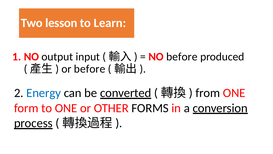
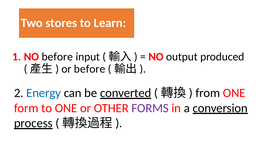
lesson: lesson -> stores (61, 23)
output: output -> before (57, 57)
NO before: before -> output (182, 57)
FORMS colour: black -> purple (150, 108)
